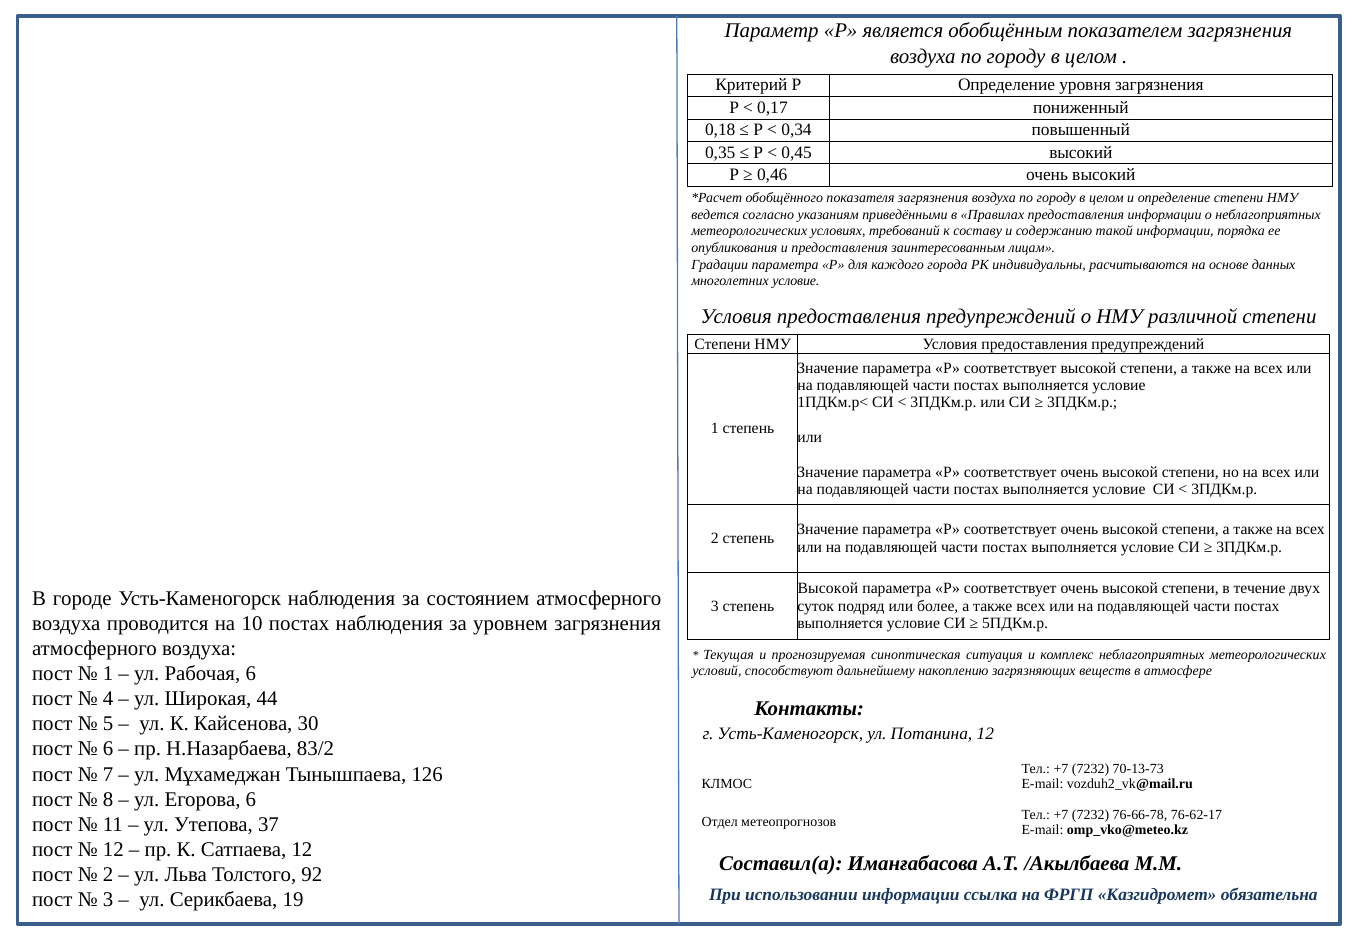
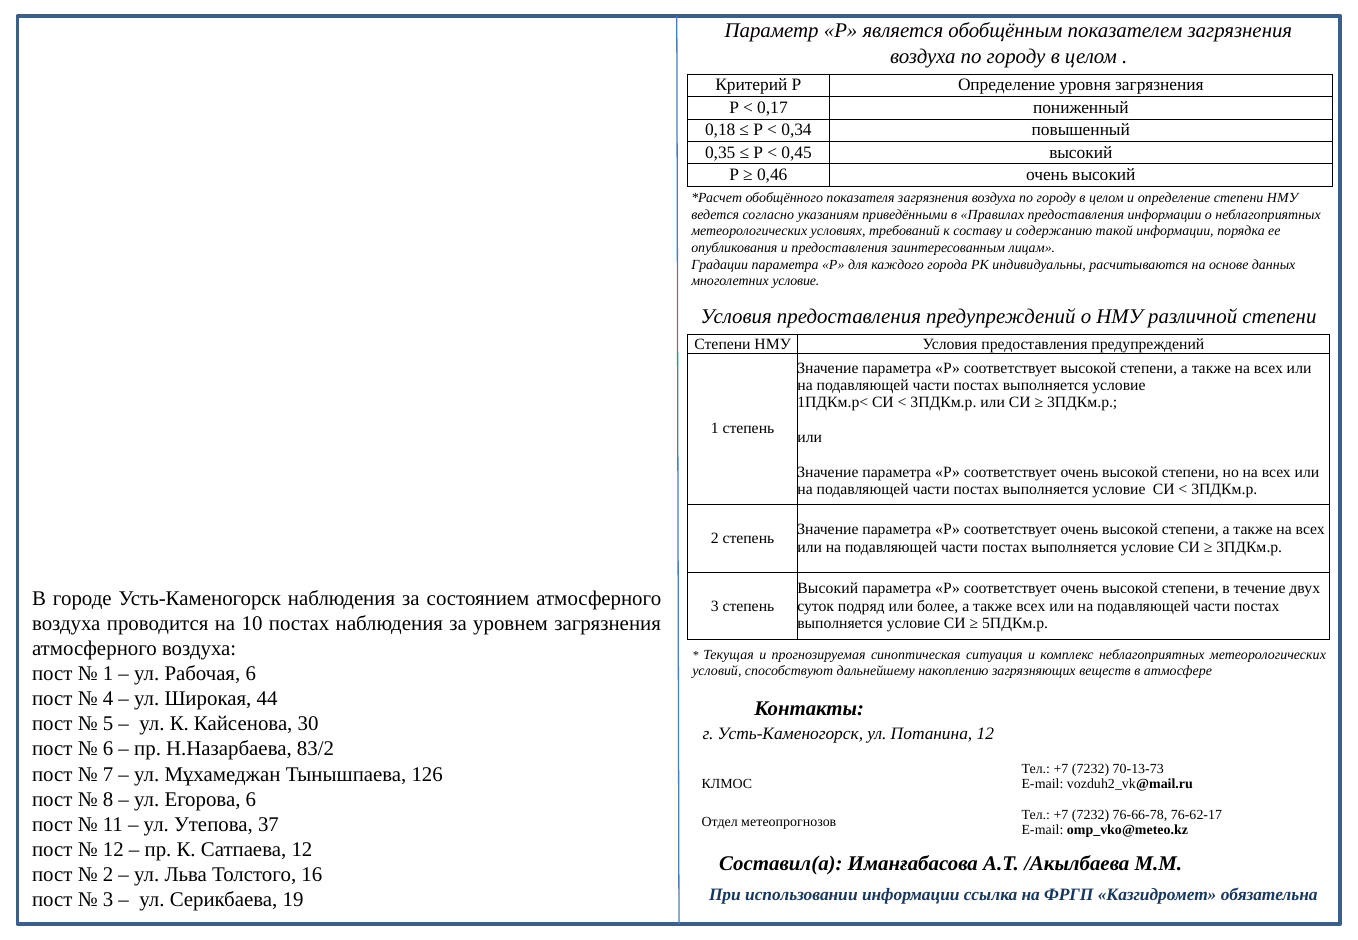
Высокой: Высокой -> Высокий (828, 589)
92: 92 -> 16 (312, 875)
